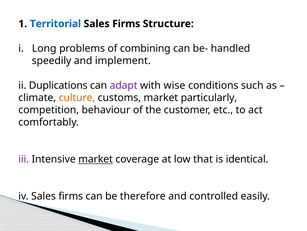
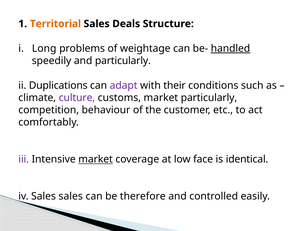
Territorial colour: blue -> orange (55, 24)
Firms: Firms -> Deals (126, 24)
combining: combining -> weightage (145, 48)
handled underline: none -> present (230, 48)
and implement: implement -> particularly (123, 61)
wise: wise -> their (175, 85)
culture colour: orange -> purple (77, 97)
that: that -> face (203, 159)
iv Sales firms: firms -> sales (71, 196)
